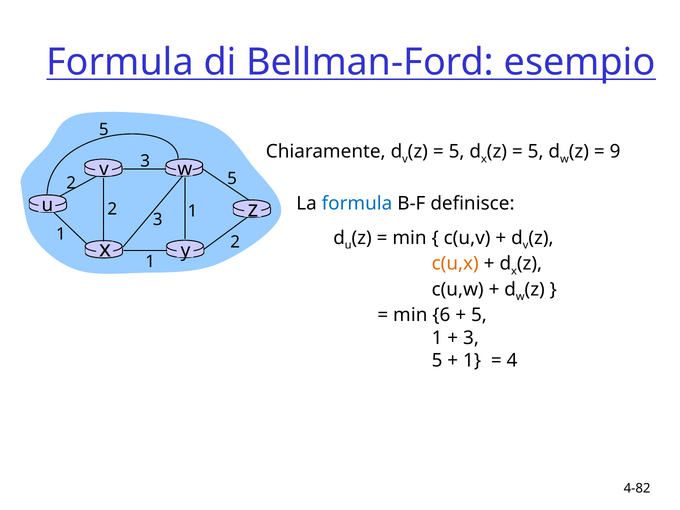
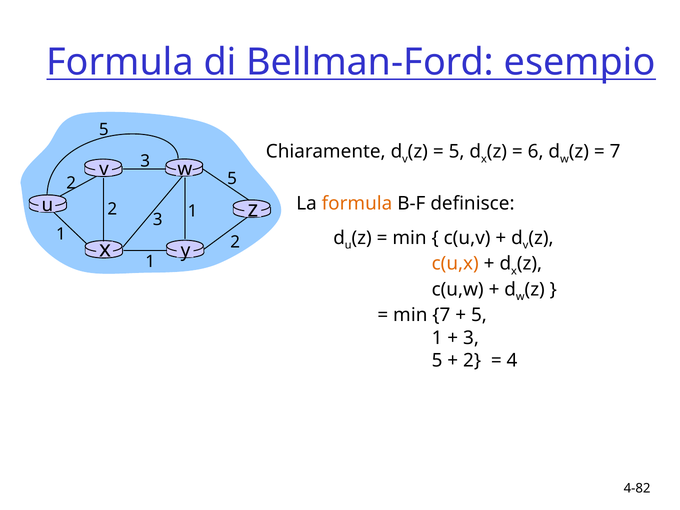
5: 5 -> 6 (536, 152)
9: 9 -> 7 (615, 152)
formula colour: blue -> orange (357, 203)
min 6: 6 -> 7 (441, 315)
1: 1 -> 2 (472, 361)
